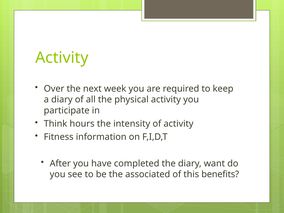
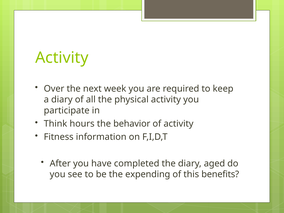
intensity: intensity -> behavior (132, 124)
want: want -> aged (214, 163)
associated: associated -> expending (148, 174)
